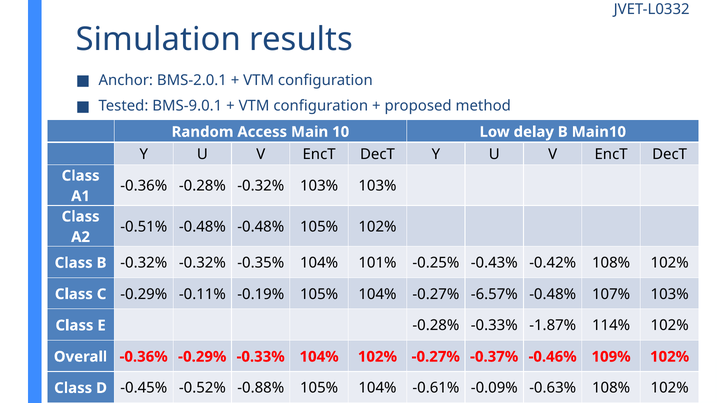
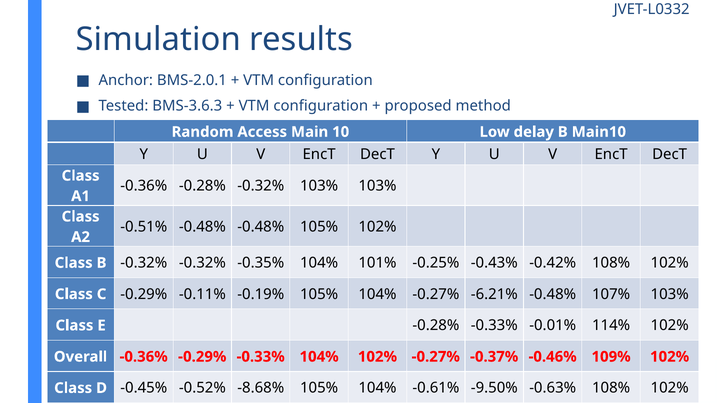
BMS-9.0.1: BMS-9.0.1 -> BMS-3.6.3 (187, 106)
-6.57%: -6.57% -> -6.21% (494, 294)
-1.87%: -1.87% -> -0.01% (553, 326)
-0.88%: -0.88% -> -8.68% (261, 388)
-0.09%: -0.09% -> -9.50% (494, 388)
